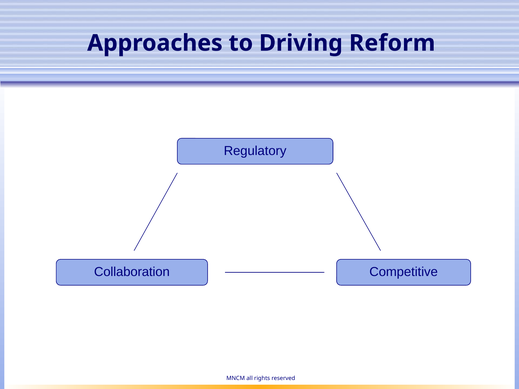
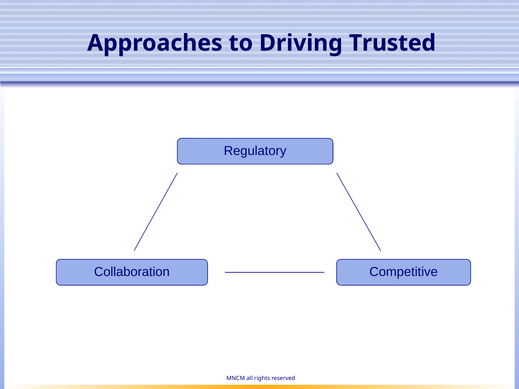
Reform: Reform -> Trusted (392, 43)
